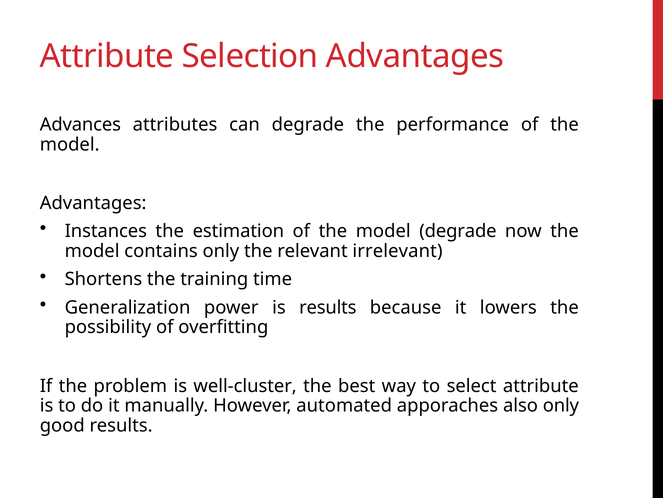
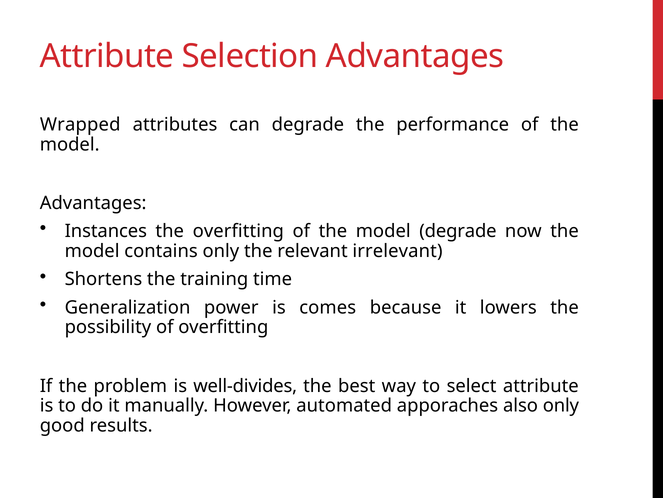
Advances: Advances -> Wrapped (80, 124)
the estimation: estimation -> overfitting (238, 231)
is results: results -> comes (328, 307)
well-cluster: well-cluster -> well-divides (245, 385)
